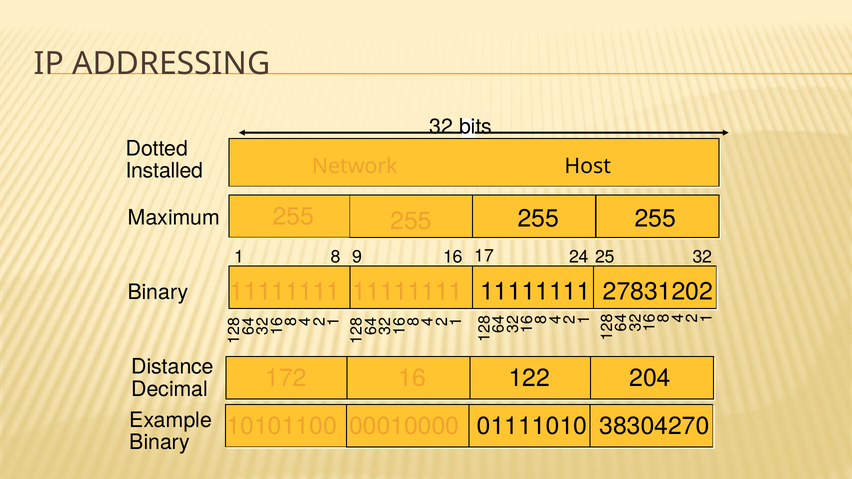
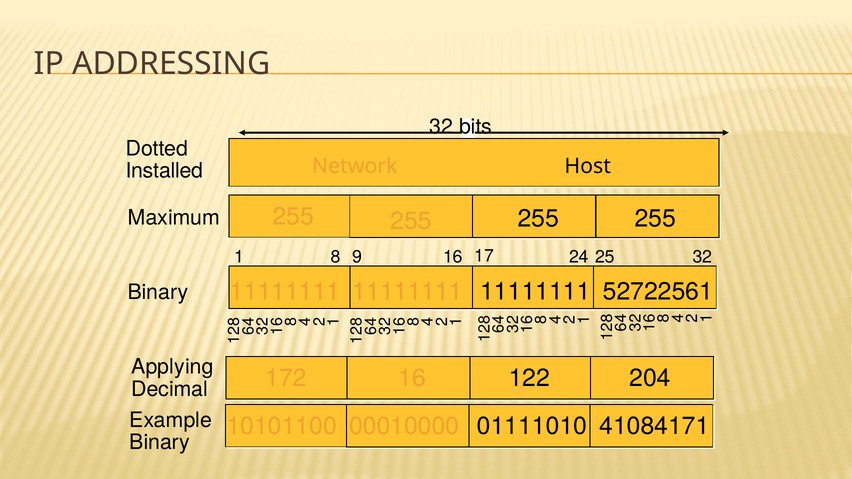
27831202: 27831202 -> 52722561 (658, 292)
Distance: Distance -> Applying (172, 367)
38304270: 38304270 -> 41084171 (654, 426)
